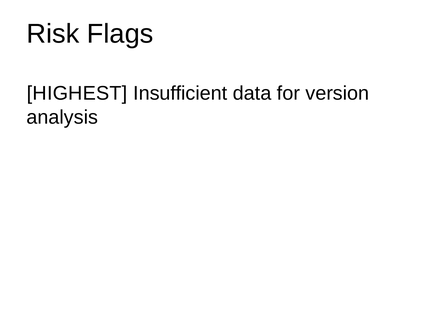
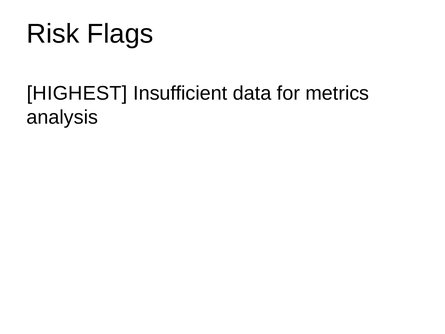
version: version -> metrics (337, 93)
